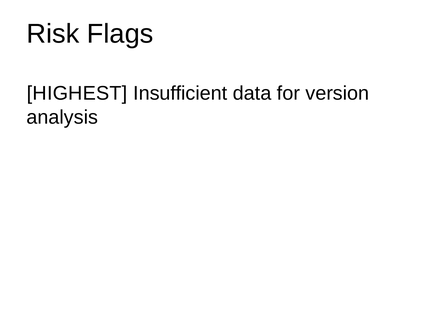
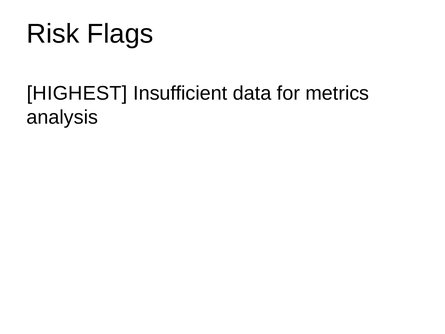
version: version -> metrics (337, 93)
